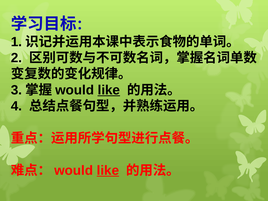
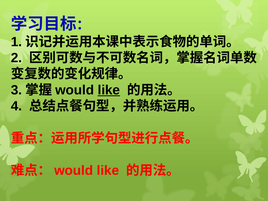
like underline: present -> none (108, 170)
